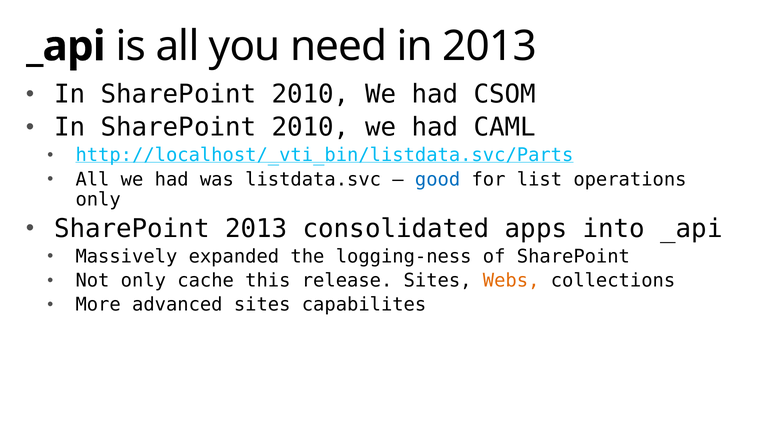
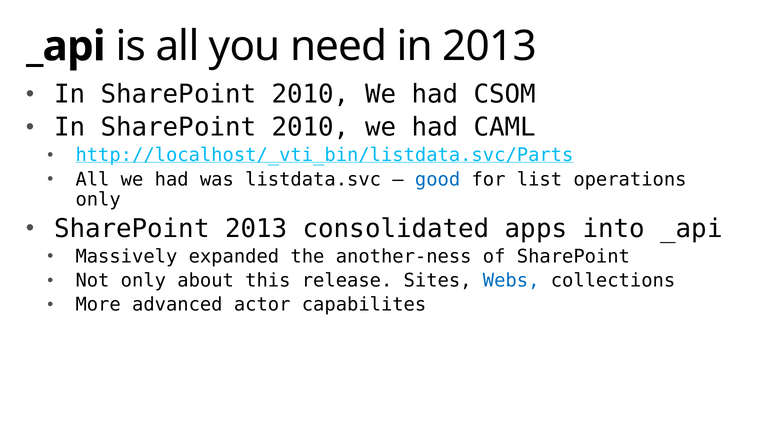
logging-ness: logging-ness -> another-ness (404, 257)
cache: cache -> about (206, 281)
Webs colour: orange -> blue (511, 281)
advanced sites: sites -> actor (262, 305)
